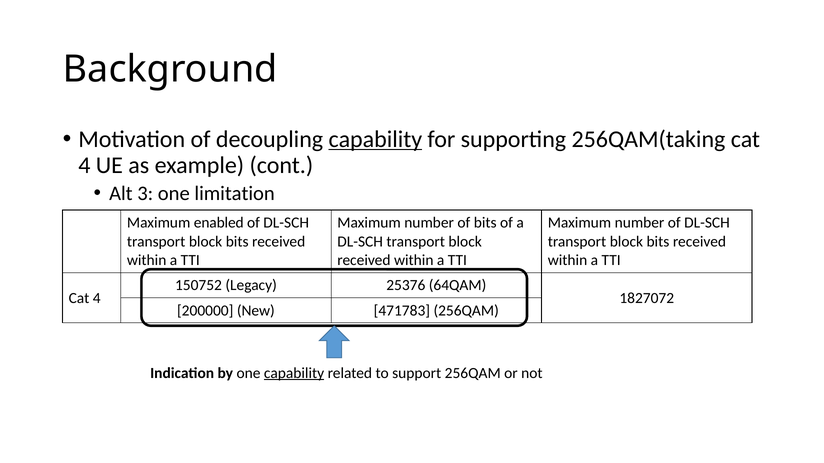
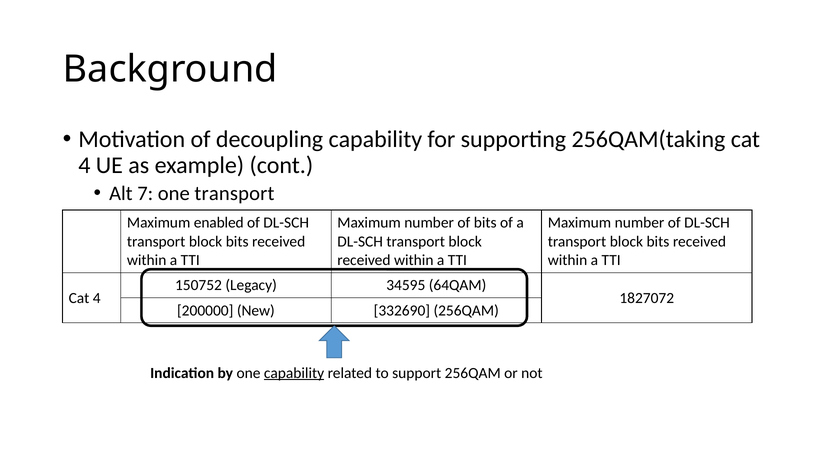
capability underline: present -> none (375, 139)
3: 3 -> 7 (145, 194)
one limitation: limitation -> transport (234, 194)
25376: 25376 -> 34595 (406, 286)
471783: 471783 -> 332690 (402, 311)
